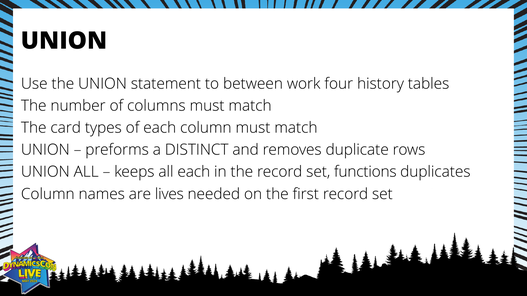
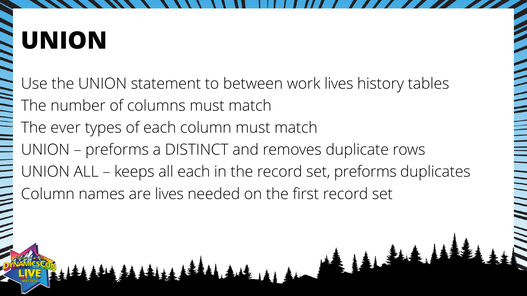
work four: four -> lives (339, 84)
card: card -> ever (66, 128)
set functions: functions -> preforms (365, 172)
